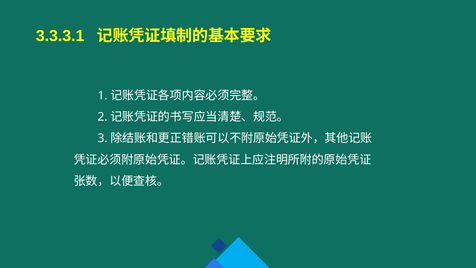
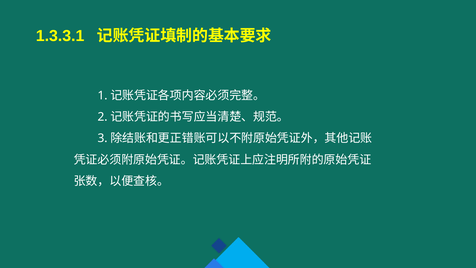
3.3.3.1: 3.3.3.1 -> 1.3.3.1 (60, 36)
